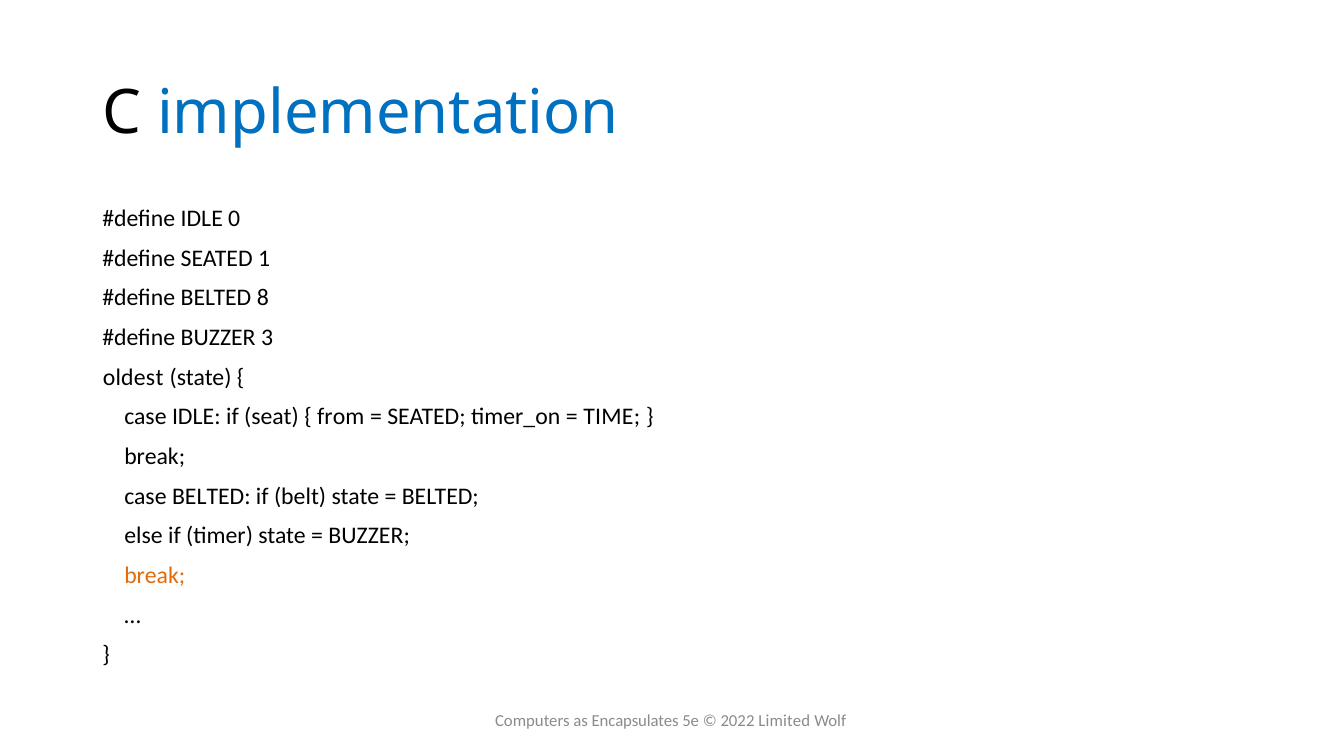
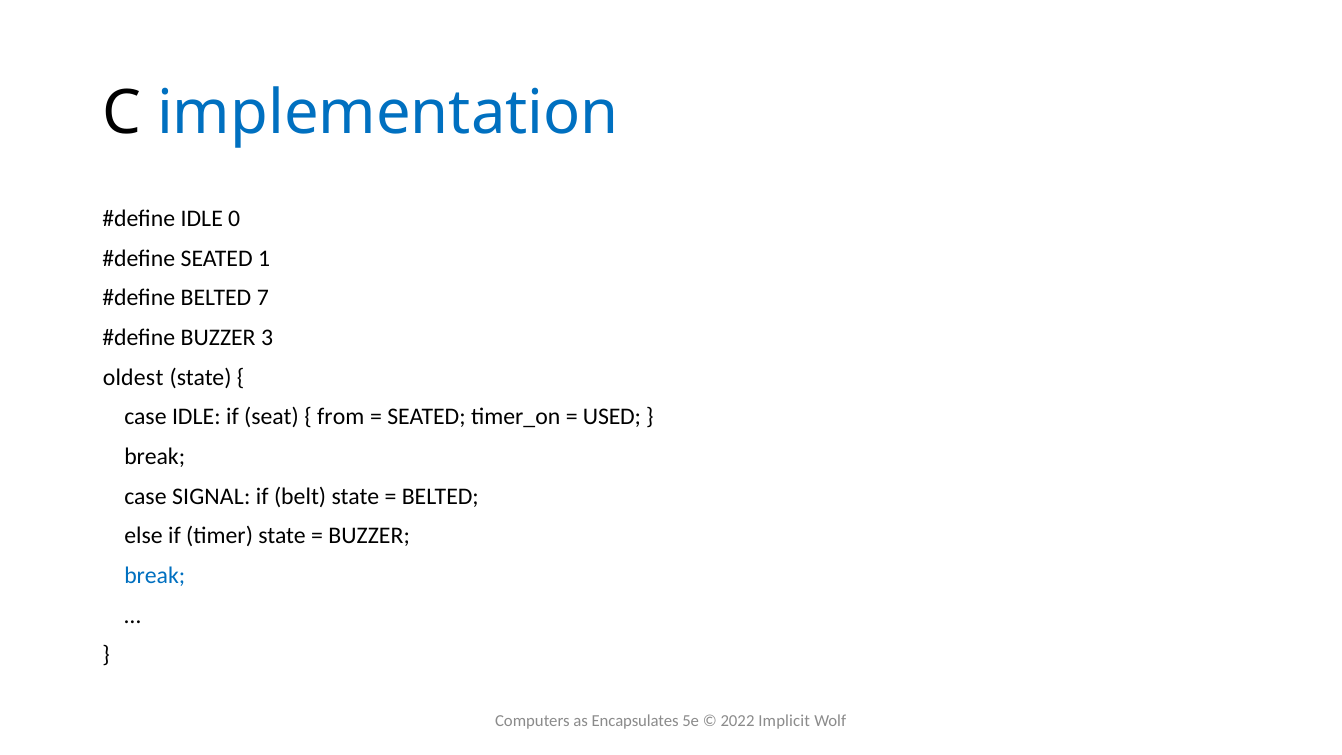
8: 8 -> 7 (263, 298)
TIME: TIME -> USED (612, 417)
case BELTED: BELTED -> SIGNAL (211, 496)
break colour: orange -> blue (155, 576)
Limited: Limited -> Implicit (784, 721)
